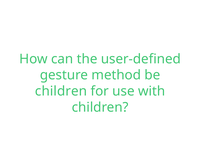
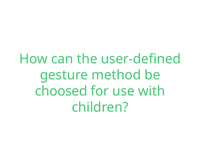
children: children -> choosed (61, 91)
